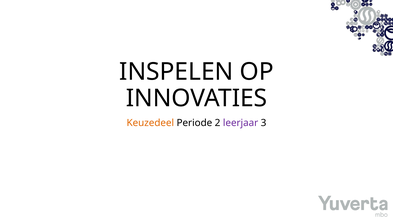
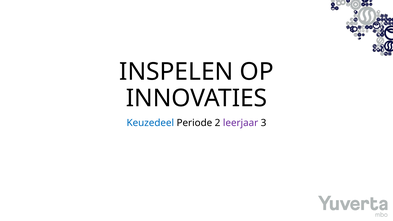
Keuzedeel colour: orange -> blue (150, 123)
